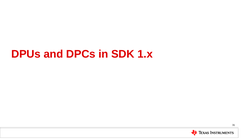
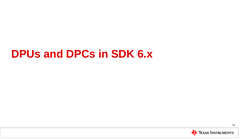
1.x: 1.x -> 6.x (145, 54)
